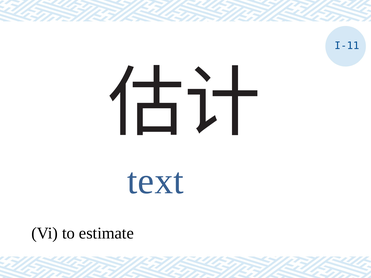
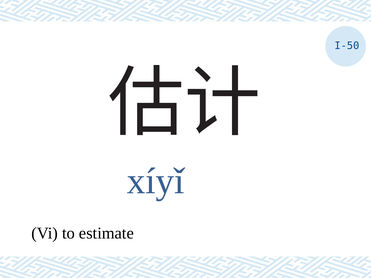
I-11: I-11 -> I-50 (347, 46)
text: text -> xíyǐ (156, 181)
